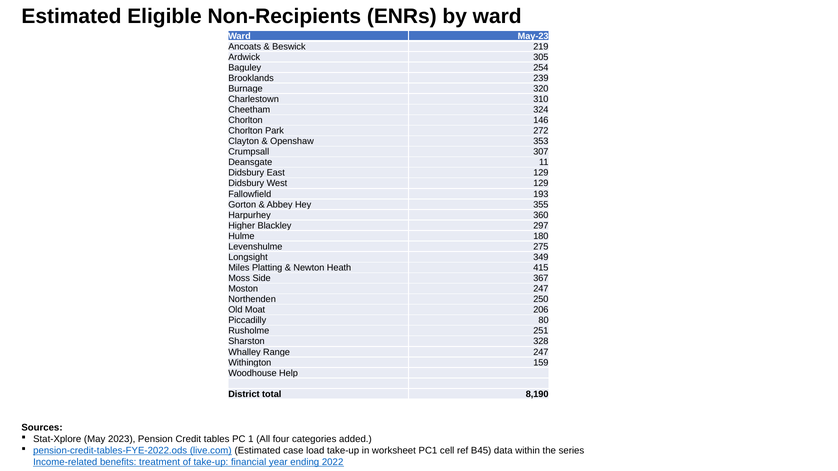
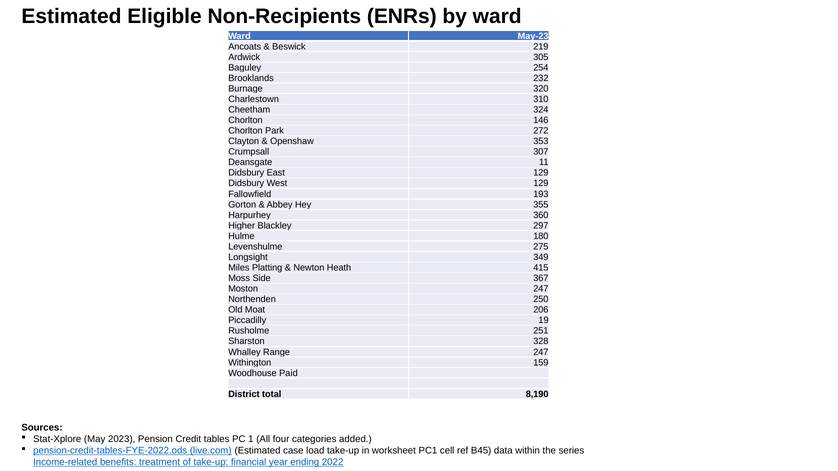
239: 239 -> 232 (541, 78)
80: 80 -> 19 (544, 321)
Help: Help -> Paid (288, 373)
